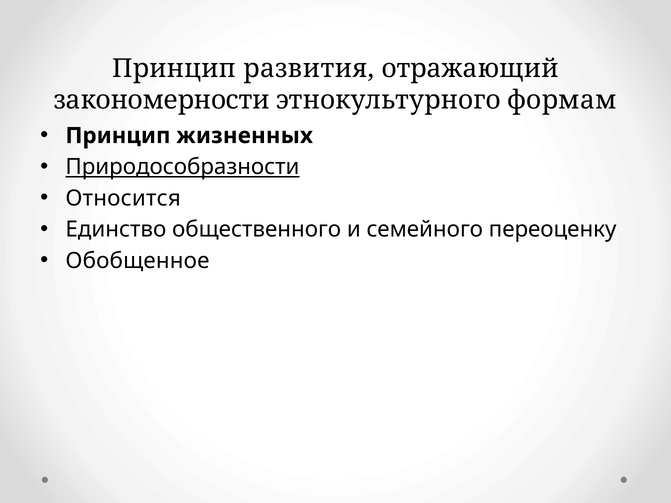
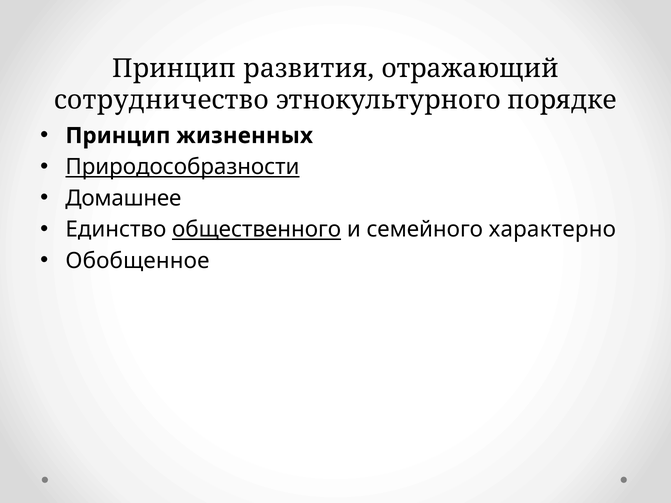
закономерности: закономерности -> сотрудничество (161, 100)
формам: формам -> порядке (562, 100)
Относится: Относится -> Домашнее (123, 198)
общественного underline: none -> present (257, 230)
переоценку: переоценку -> характерно (552, 230)
